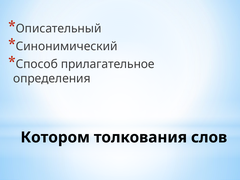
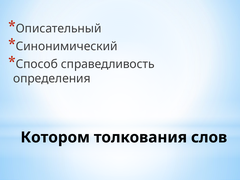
прилагательное: прилагательное -> справедливость (108, 64)
